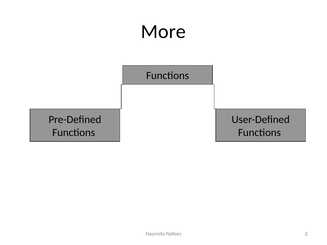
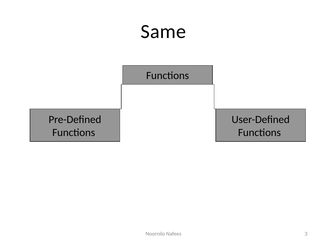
More: More -> Same (163, 32)
